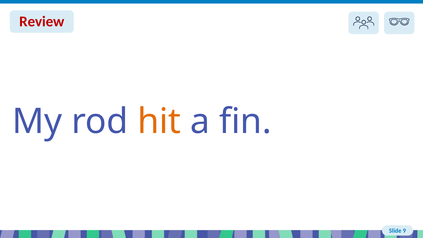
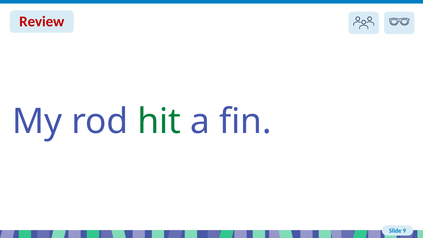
hit colour: orange -> green (159, 121)
